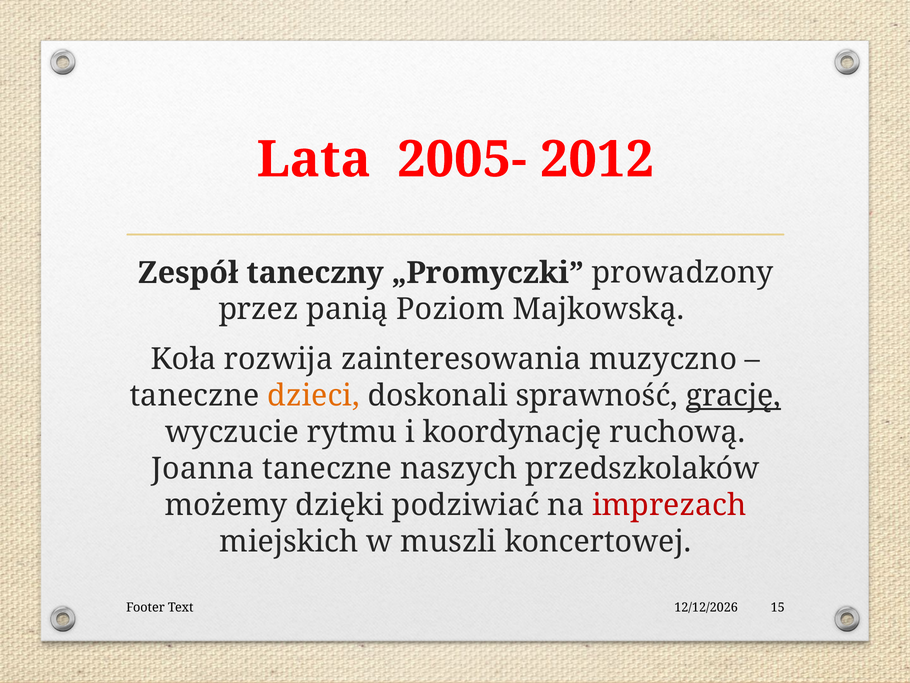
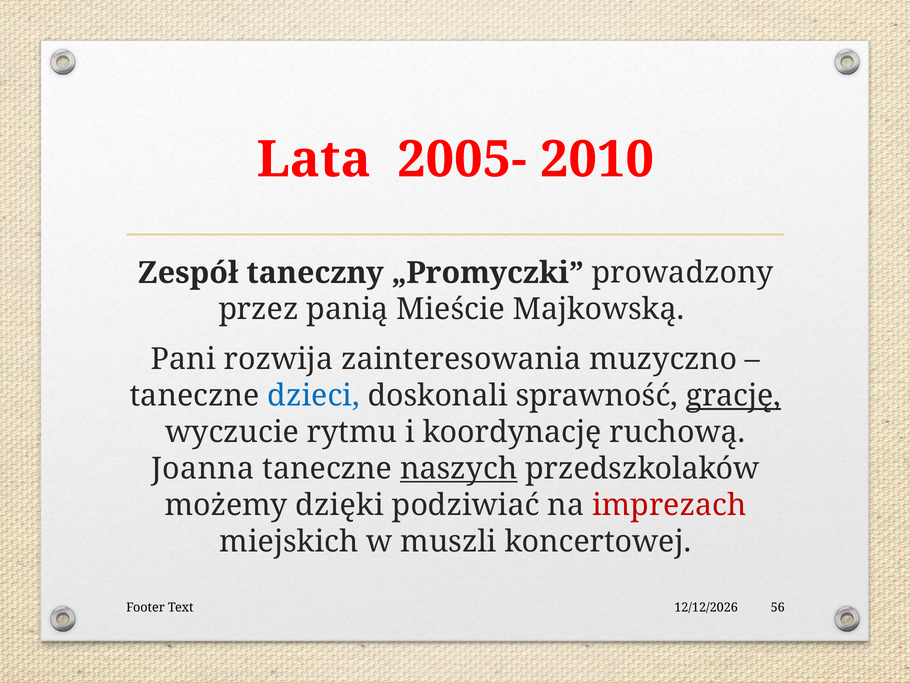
2012: 2012 -> 2010 (597, 160)
Poziom: Poziom -> Mieście (451, 309)
Koła: Koła -> Pani (183, 359)
dzieci colour: orange -> blue (314, 396)
naszych underline: none -> present (459, 468)
15: 15 -> 56 (778, 607)
